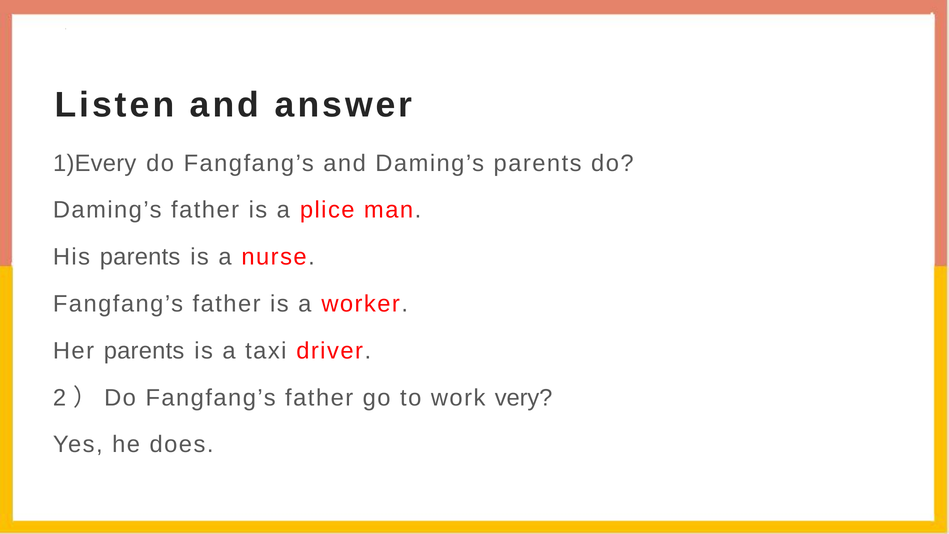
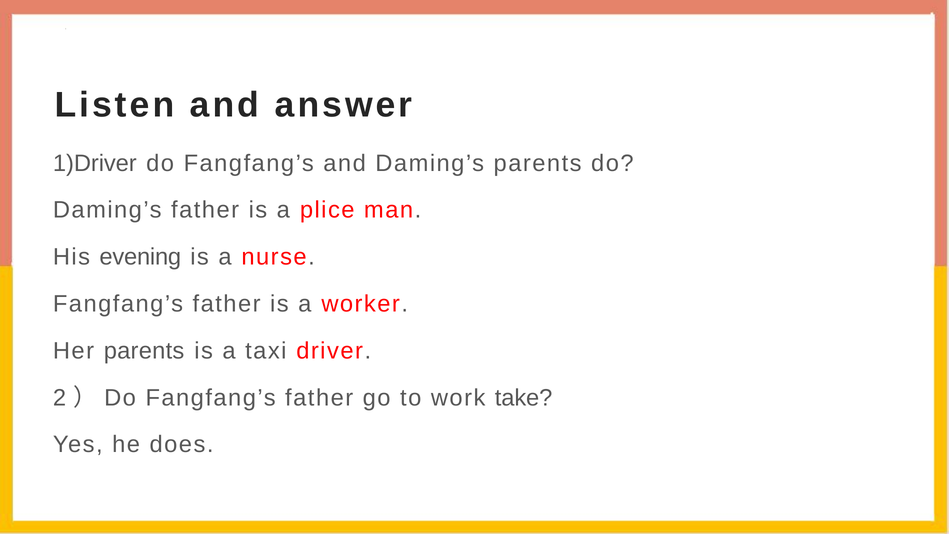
1)Every: 1)Every -> 1)Driver (95, 163)
His parents: parents -> evening (140, 257)
very: very -> take (524, 398)
